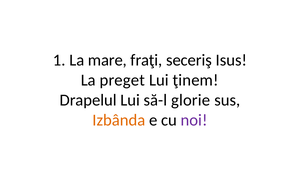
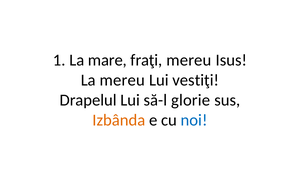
fraţi seceriş: seceriş -> mereu (189, 60)
La preget: preget -> mereu (122, 80)
ţinem: ţinem -> vestiţi (196, 80)
noi colour: purple -> blue (194, 120)
